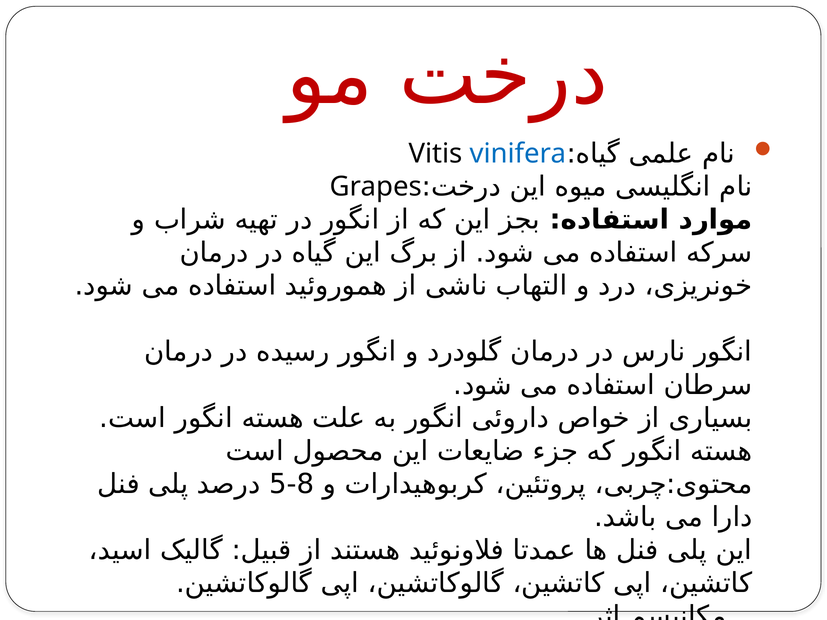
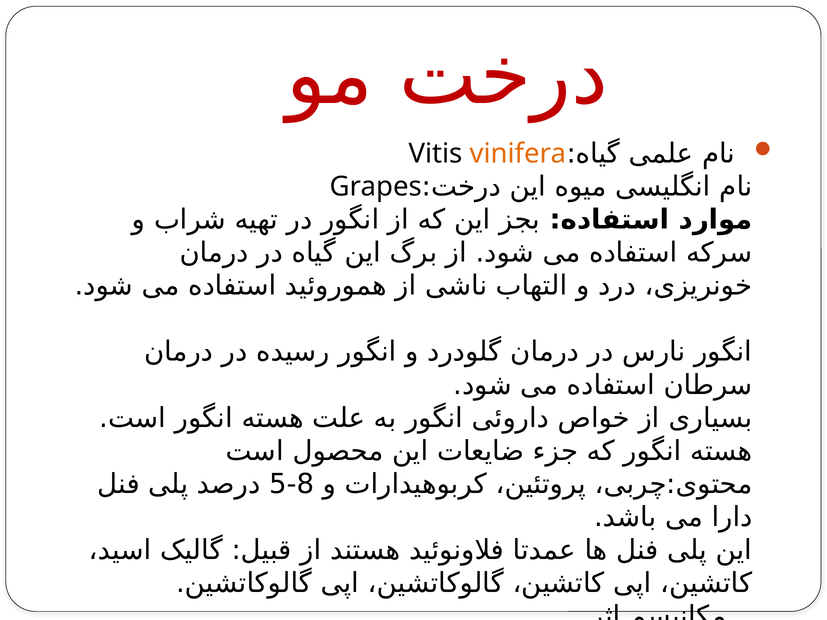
vinifera colour: blue -> orange (518, 153)
